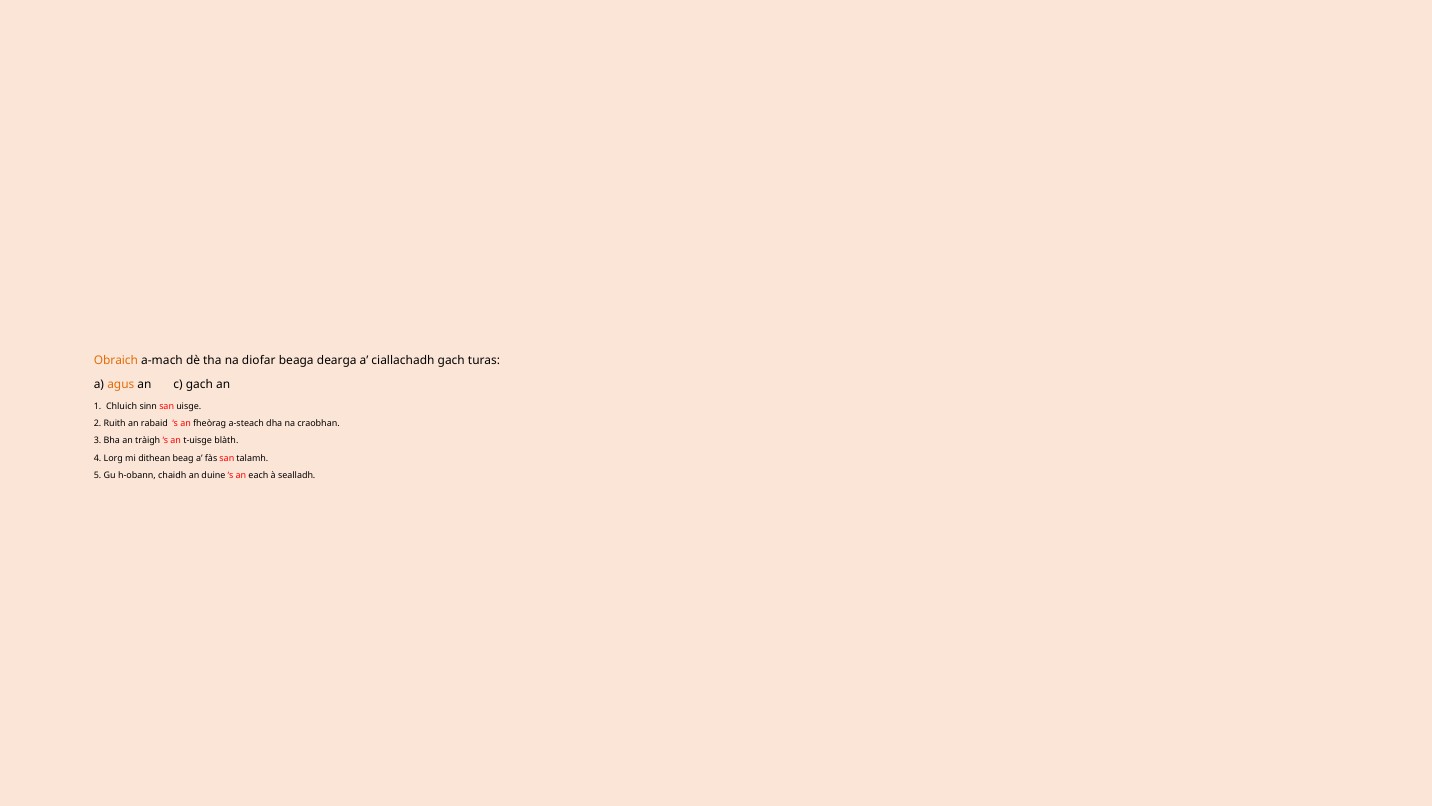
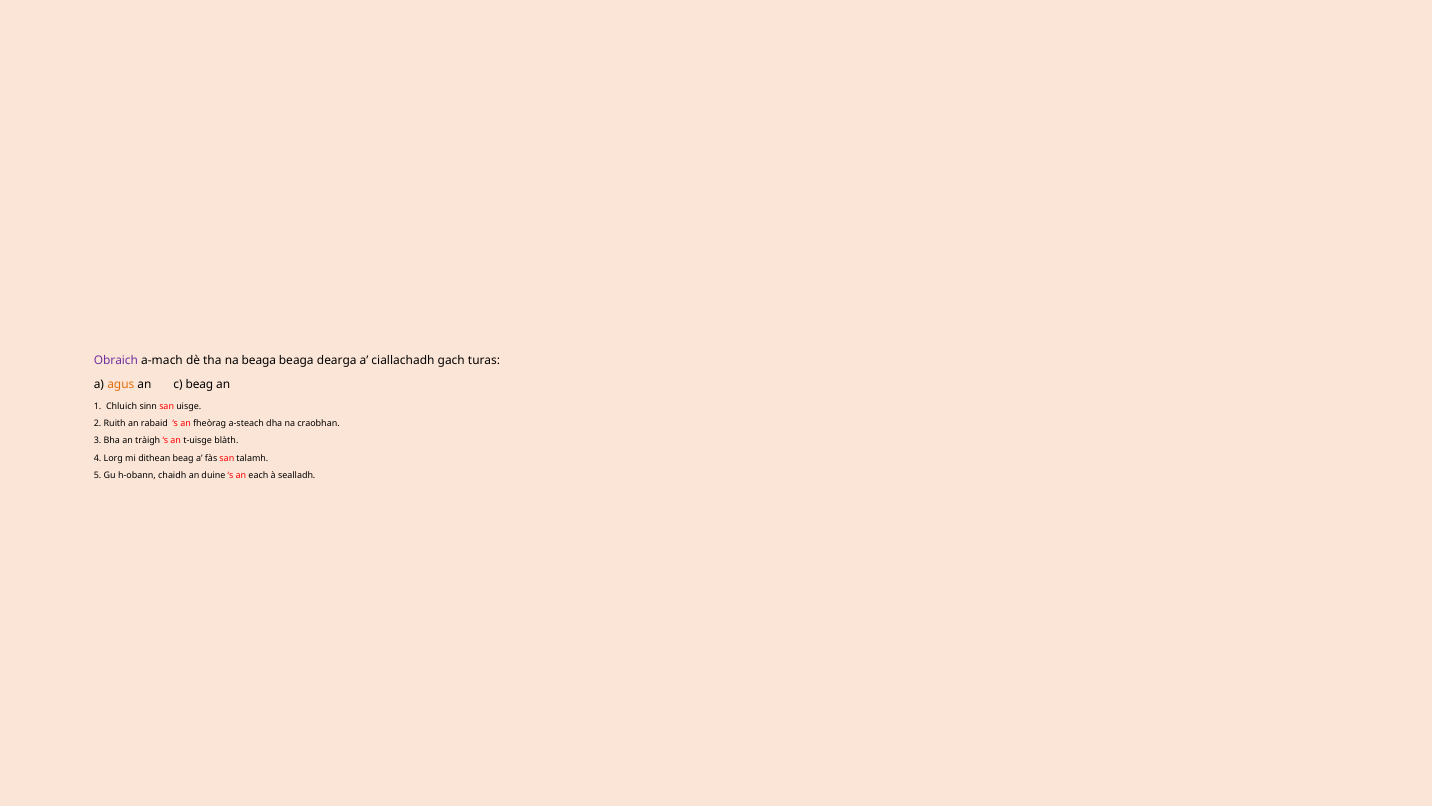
Obraich colour: orange -> purple (116, 361)
na diofar: diofar -> beaga (259, 361)
c gach: gach -> beag (199, 384)
